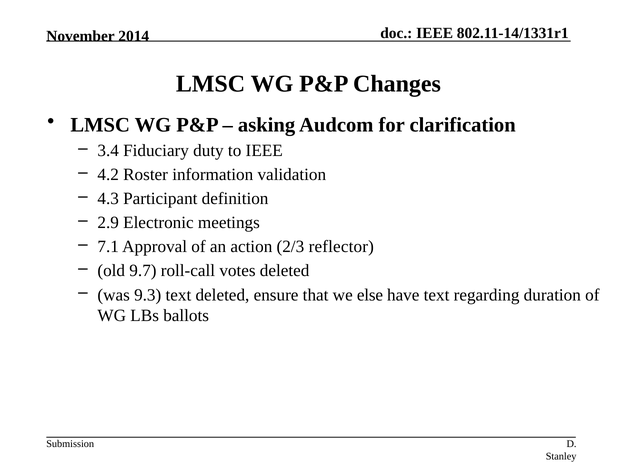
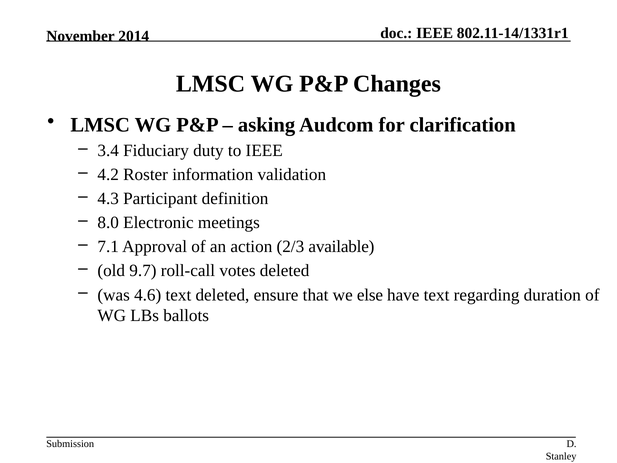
2.9: 2.9 -> 8.0 (108, 223)
reflector: reflector -> available (341, 247)
9.3: 9.3 -> 4.6 (148, 295)
